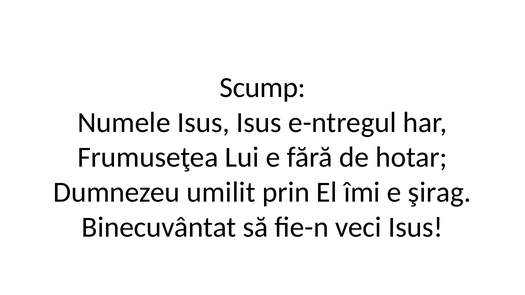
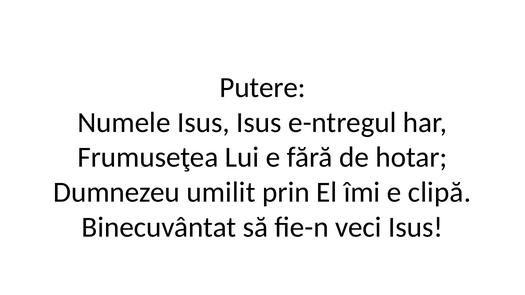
Scump: Scump -> Putere (263, 88)
şirag: şirag -> clipă (440, 193)
